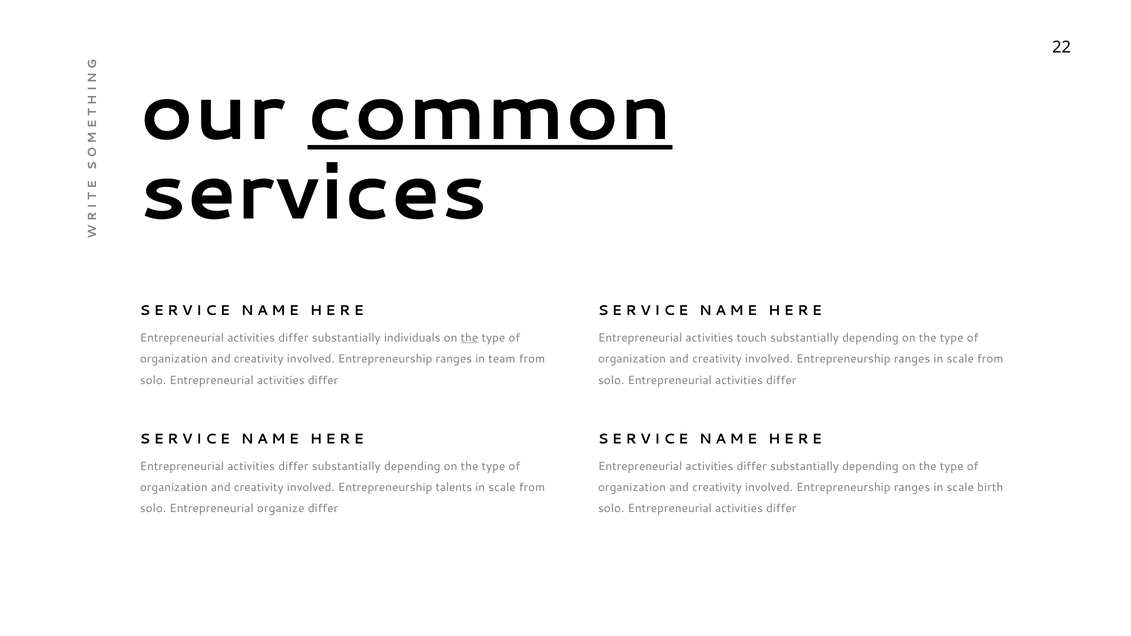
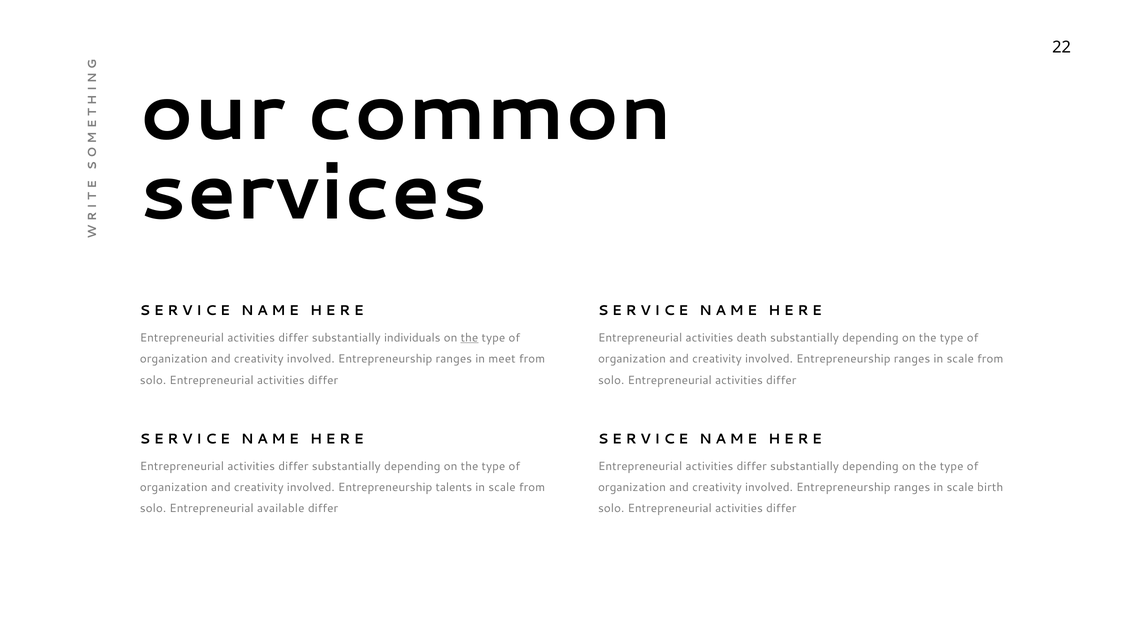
common underline: present -> none (490, 112)
touch: touch -> death (752, 338)
team: team -> meet (502, 359)
organize: organize -> available (281, 509)
